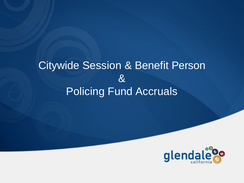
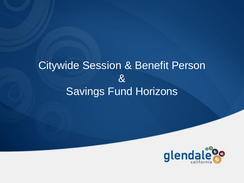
Policing: Policing -> Savings (85, 91)
Accruals: Accruals -> Horizons (157, 91)
